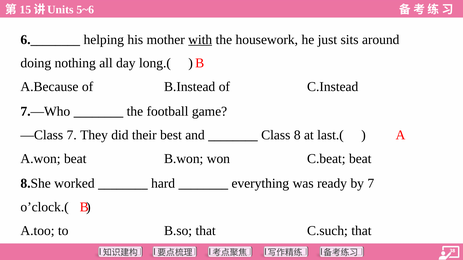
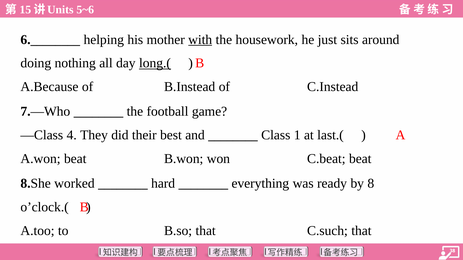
long.( underline: none -> present (155, 63)
—Class 7: 7 -> 4 (72, 135)
8: 8 -> 1 (297, 135)
by 7: 7 -> 8 (371, 184)
